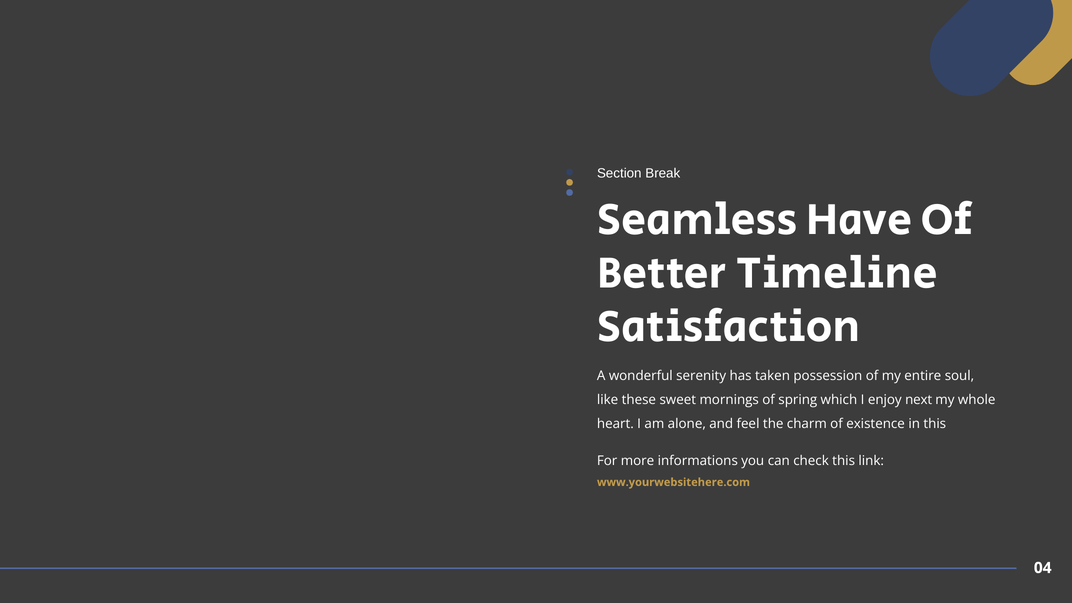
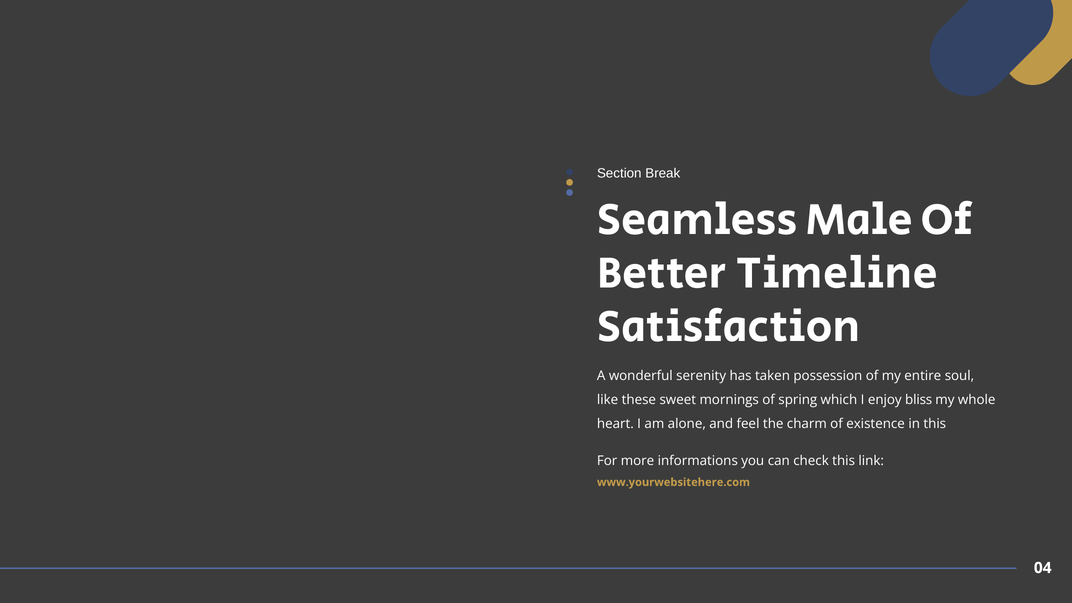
Have: Have -> Male (859, 219)
next: next -> bliss (919, 400)
